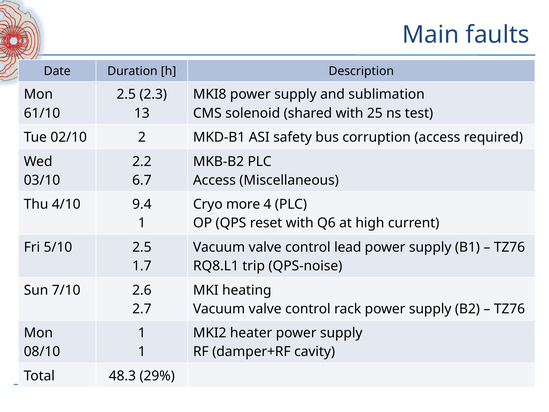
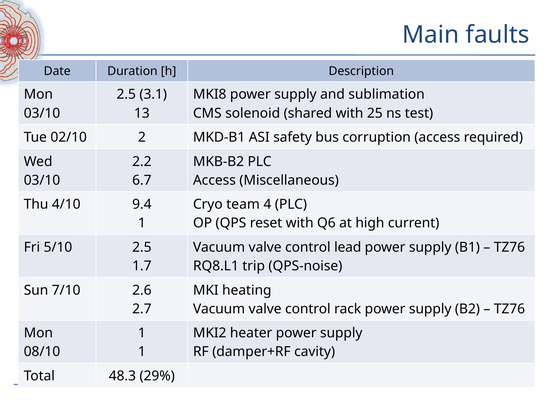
2.3: 2.3 -> 3.1 (153, 94)
61/10: 61/10 -> 03/10 (42, 113)
more: more -> team (243, 204)
